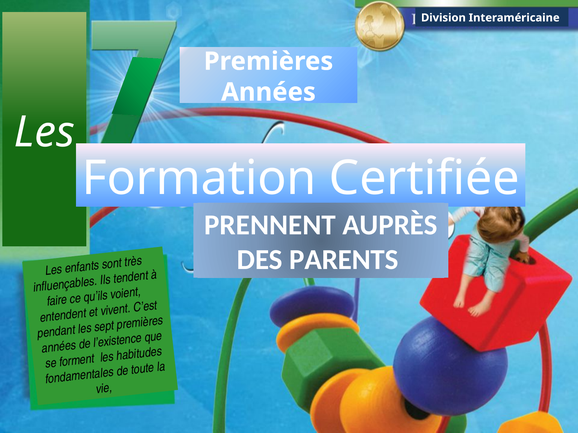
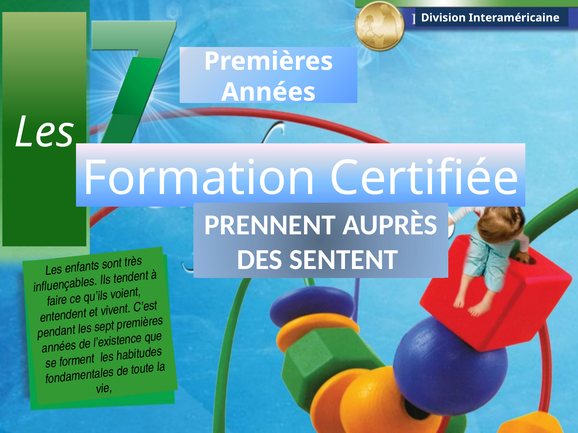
PARENTS: PARENTS -> SENTENT (344, 260)
